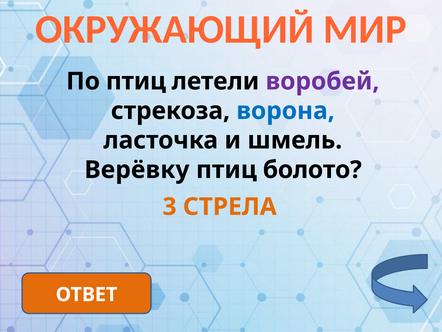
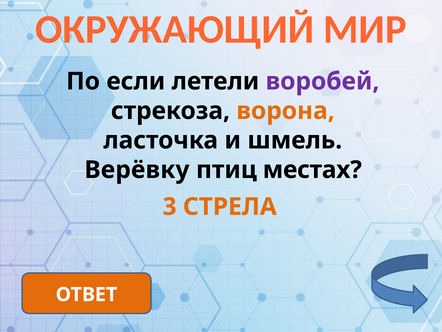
По птиц: птиц -> если (136, 81)
ворона colour: blue -> orange (286, 111)
болото: болото -> местах (312, 170)
